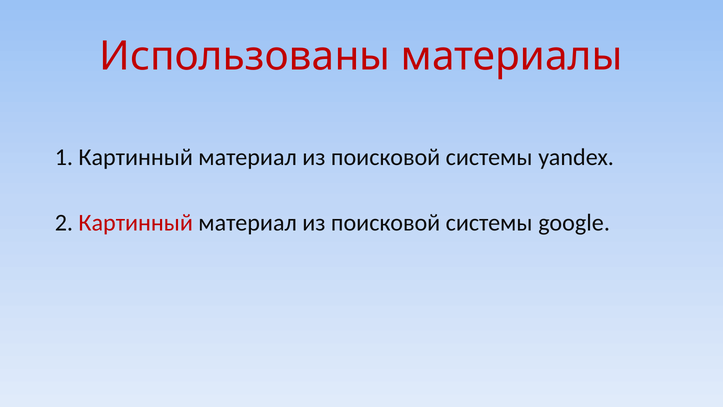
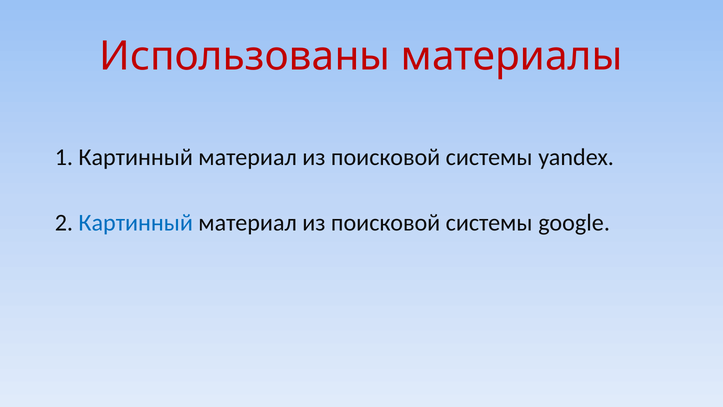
Картинный colour: red -> blue (136, 223)
